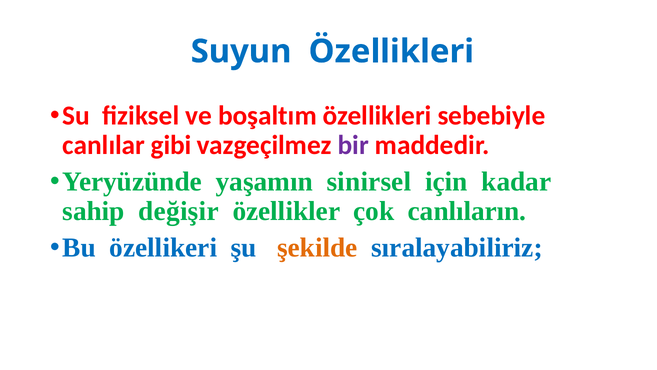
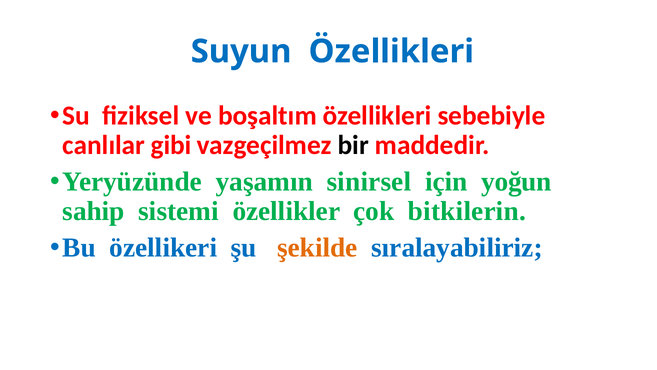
bir colour: purple -> black (353, 145)
kadar: kadar -> yoğun (516, 181)
değişir: değişir -> sistemi (179, 211)
canlıların: canlıların -> bitkilerin (467, 211)
